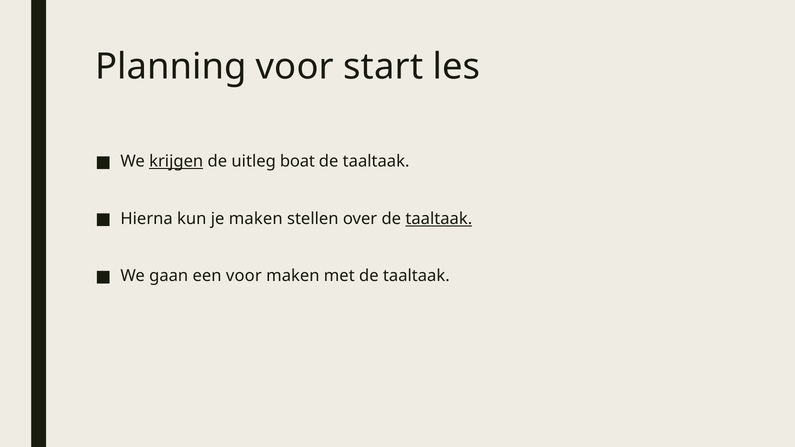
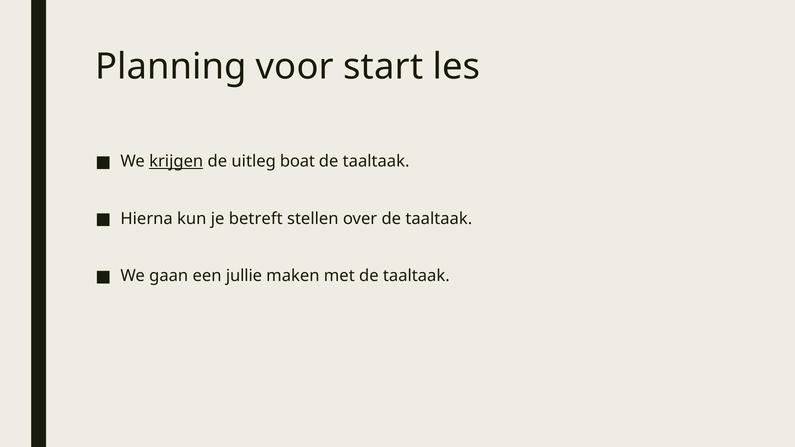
je maken: maken -> betreft (256, 219)
taaltaak underline: present -> none (439, 219)
een voor: voor -> jullie (244, 276)
